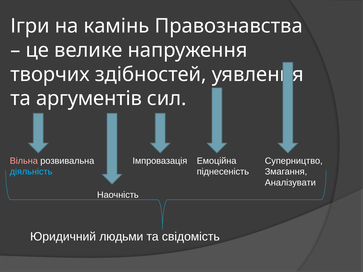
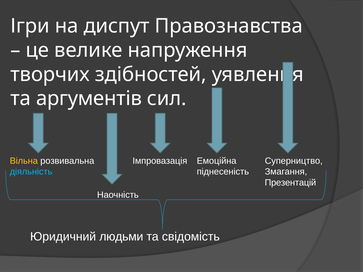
камінь: камінь -> диспут (117, 26)
Вільна colour: pink -> yellow (24, 161)
Аналізувати: Аналізувати -> Презентацій (290, 183)
